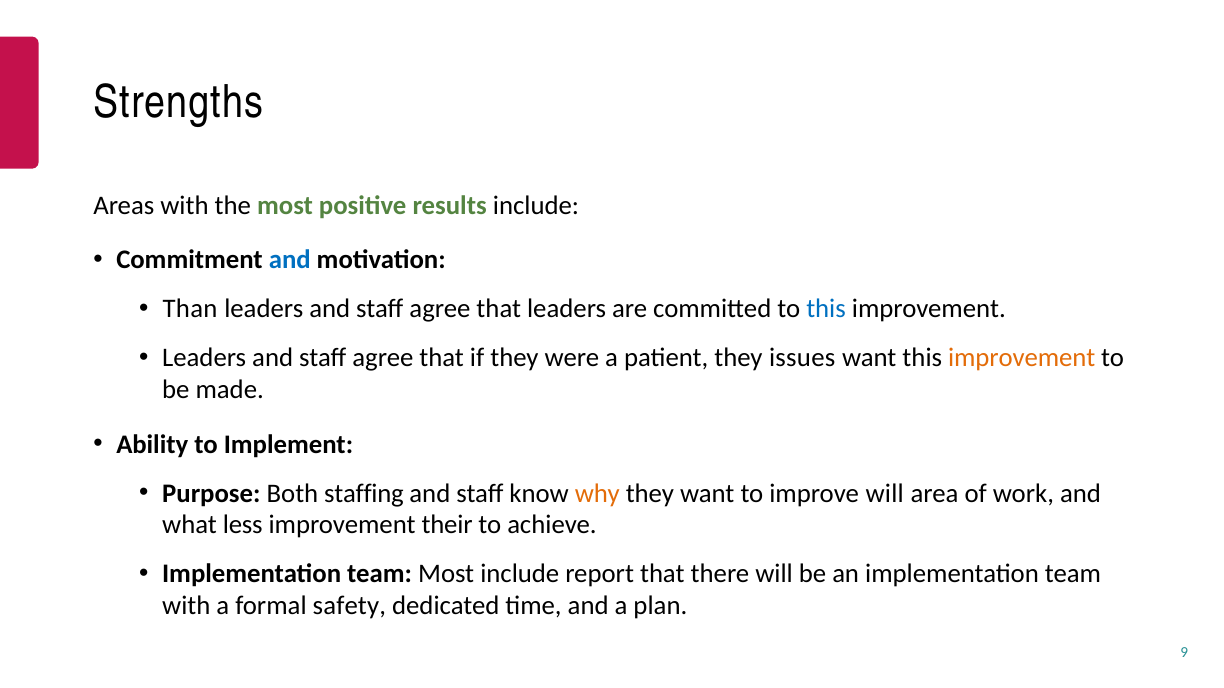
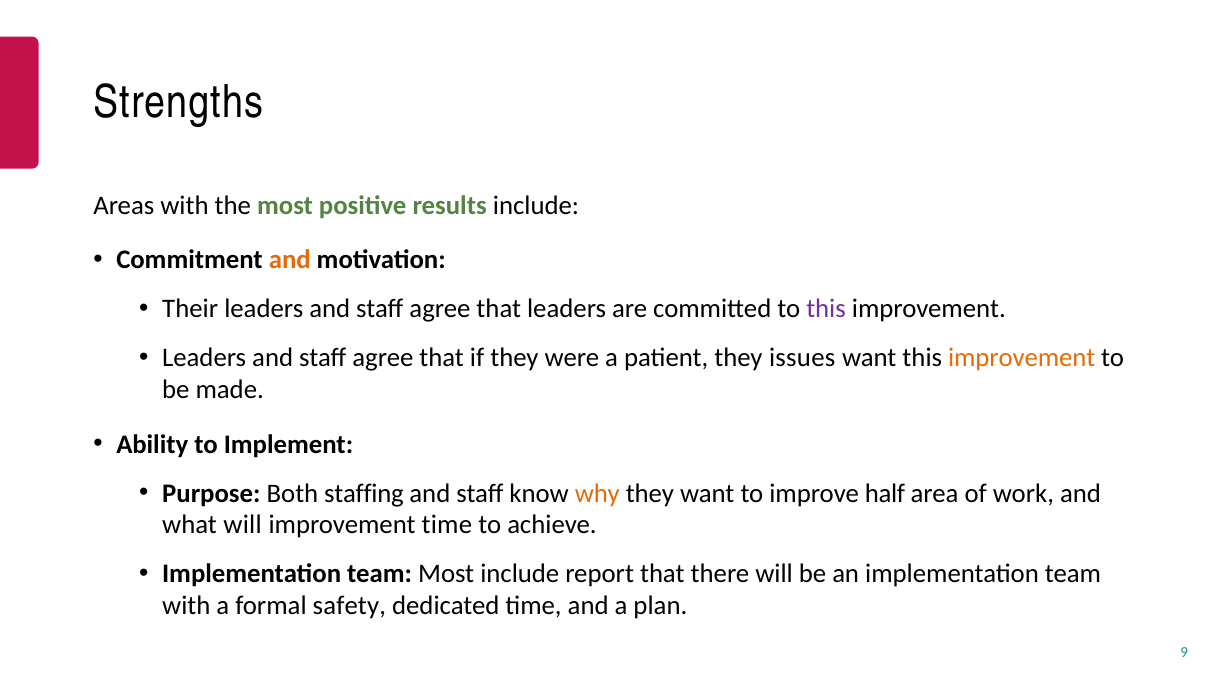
and colour: blue -> orange (290, 260)
Than: Than -> Their (190, 309)
this colour: blue -> purple (826, 309)
improve will: will -> half (885, 494)
what less: less -> will (243, 525)
improvement their: their -> time (447, 525)
